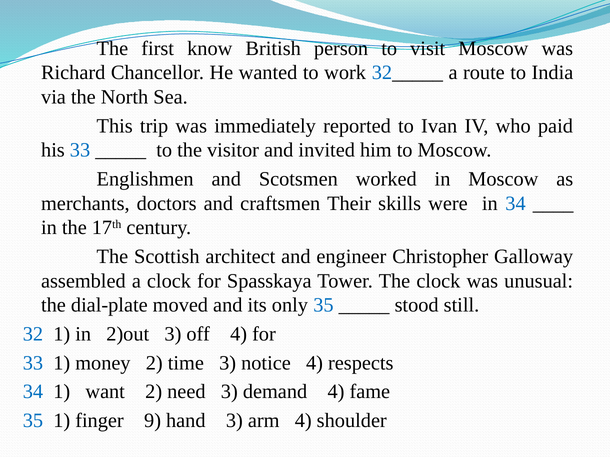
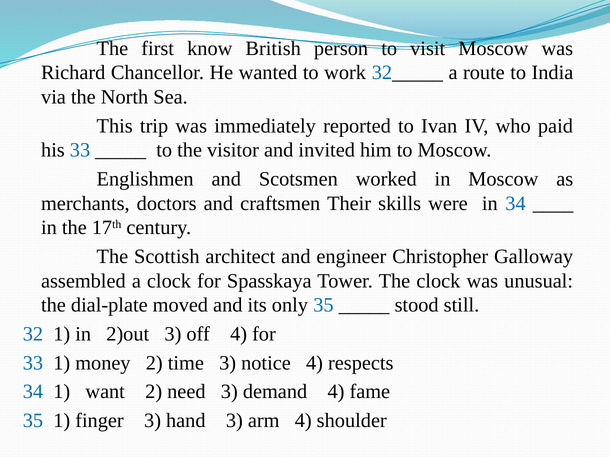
finger 9: 9 -> 3 (153, 421)
